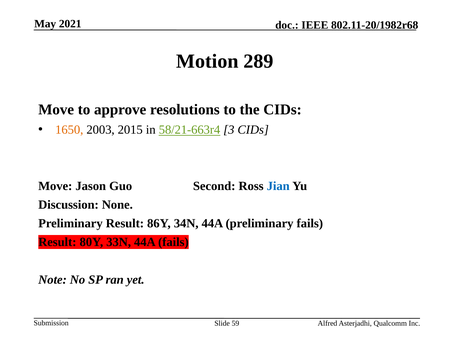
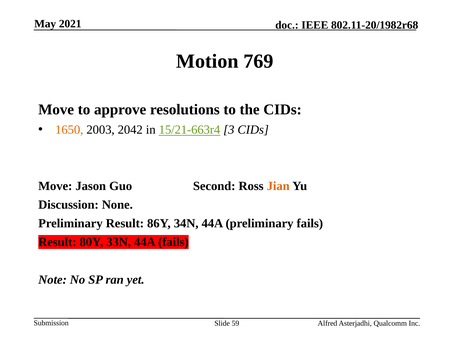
289: 289 -> 769 (259, 61)
2015: 2015 -> 2042 (130, 130)
58/21-663r4: 58/21-663r4 -> 15/21-663r4 (190, 130)
Jian colour: blue -> orange (278, 186)
